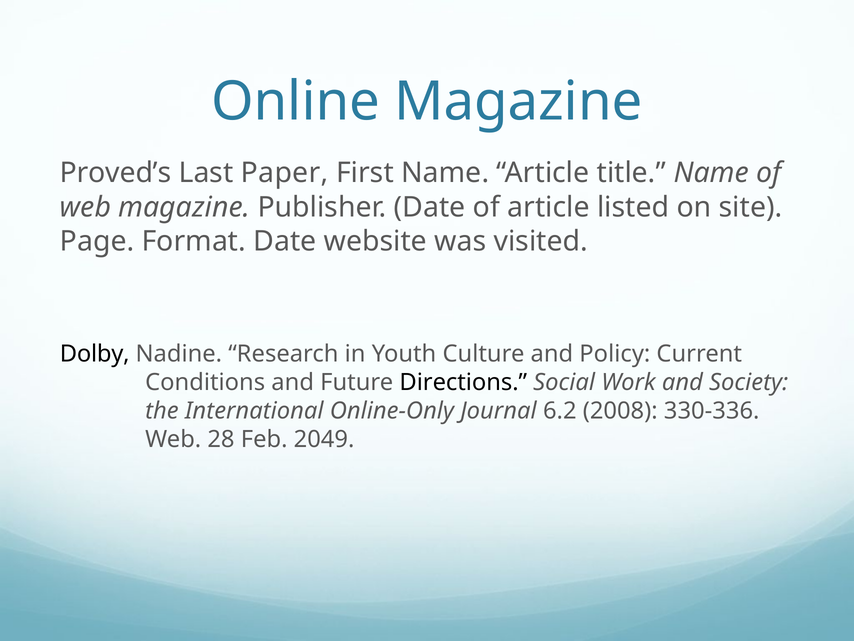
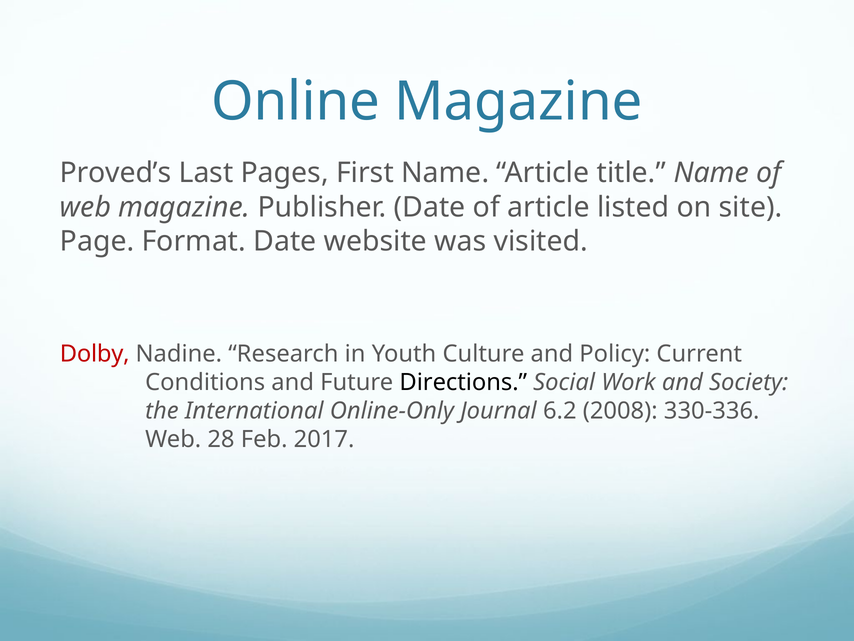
Paper: Paper -> Pages (285, 173)
Dolby colour: black -> red (95, 354)
2049: 2049 -> 2017 (324, 439)
